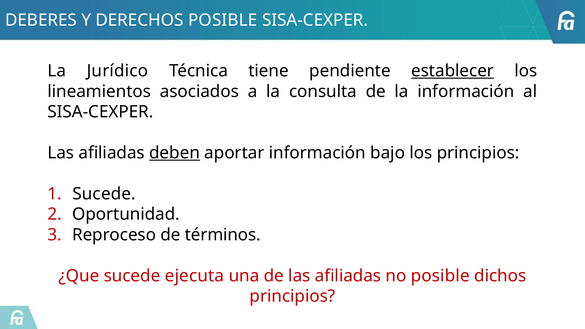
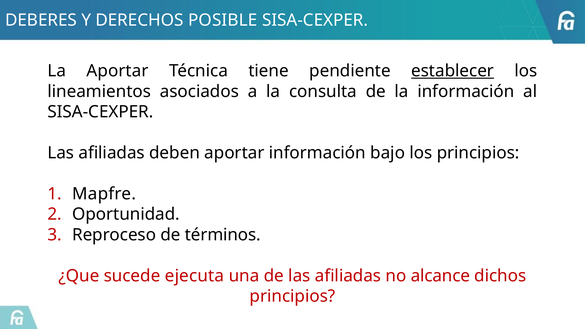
La Jurídico: Jurídico -> Aportar (118, 71)
deben underline: present -> none (175, 153)
Sucede: Sucede -> Mapfre (104, 194)
no posible: posible -> alcance (440, 276)
